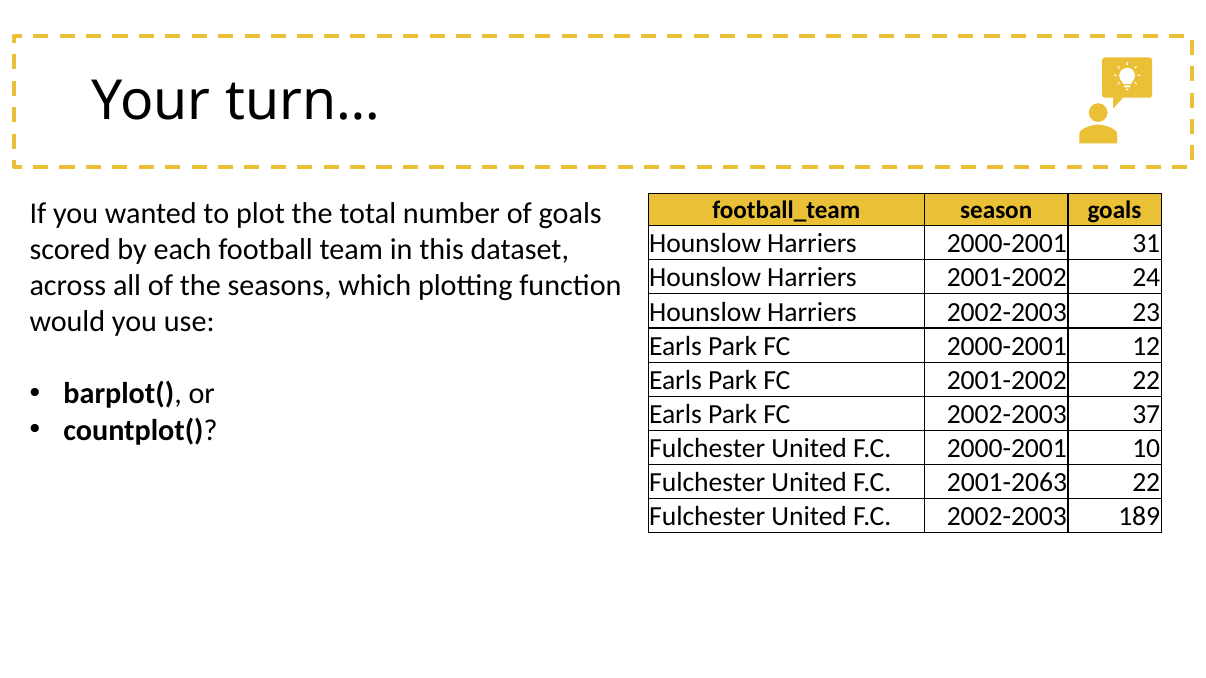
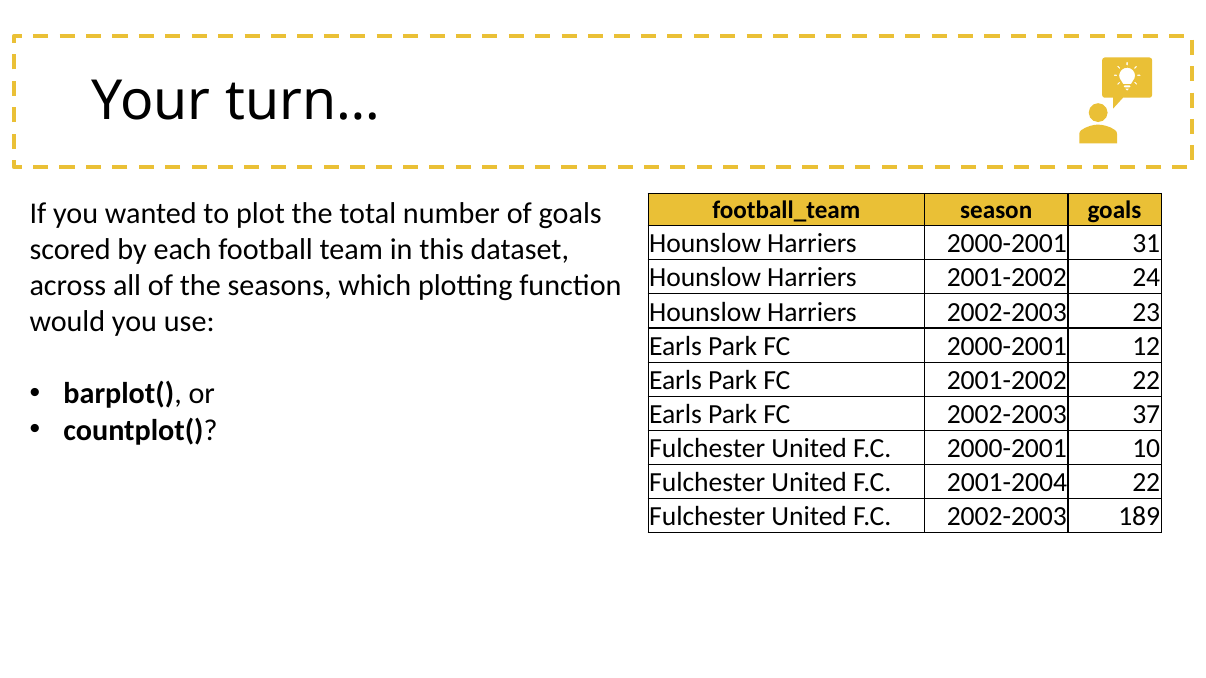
2001-2063: 2001-2063 -> 2001-2004 (1007, 483)
